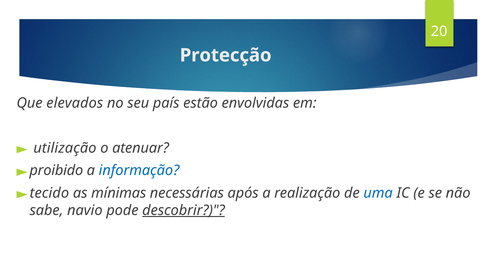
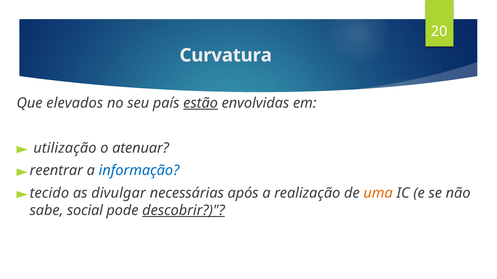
Protecção: Protecção -> Curvatura (226, 55)
estão underline: none -> present (201, 103)
proibido: proibido -> reentrar (56, 171)
mínimas: mínimas -> divulgar (119, 193)
uma colour: blue -> orange (378, 193)
navio: navio -> social (85, 211)
